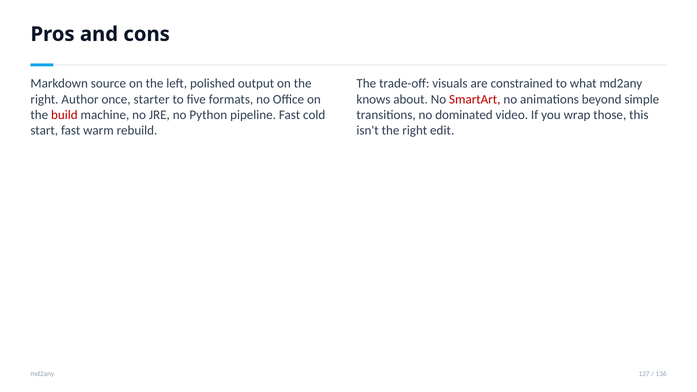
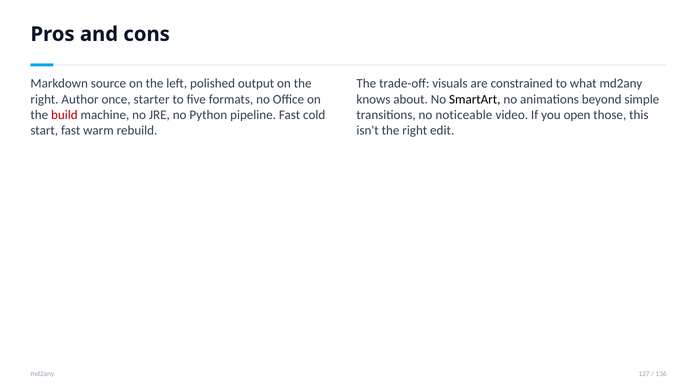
SmartArt colour: red -> black (475, 99)
dominated: dominated -> noticeable (464, 115)
wrap: wrap -> open (577, 115)
